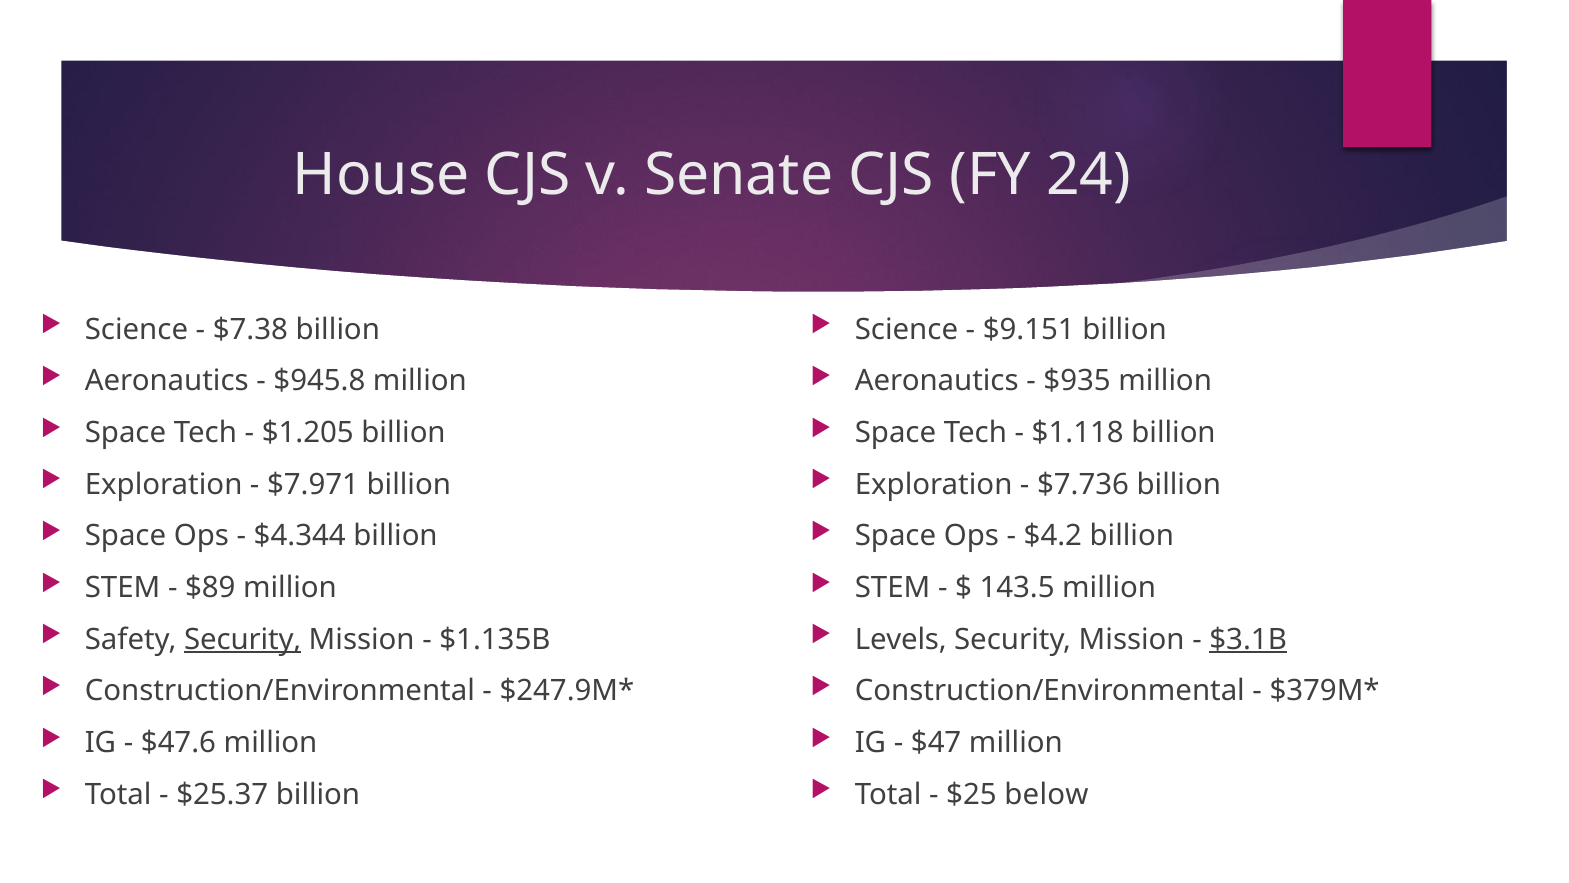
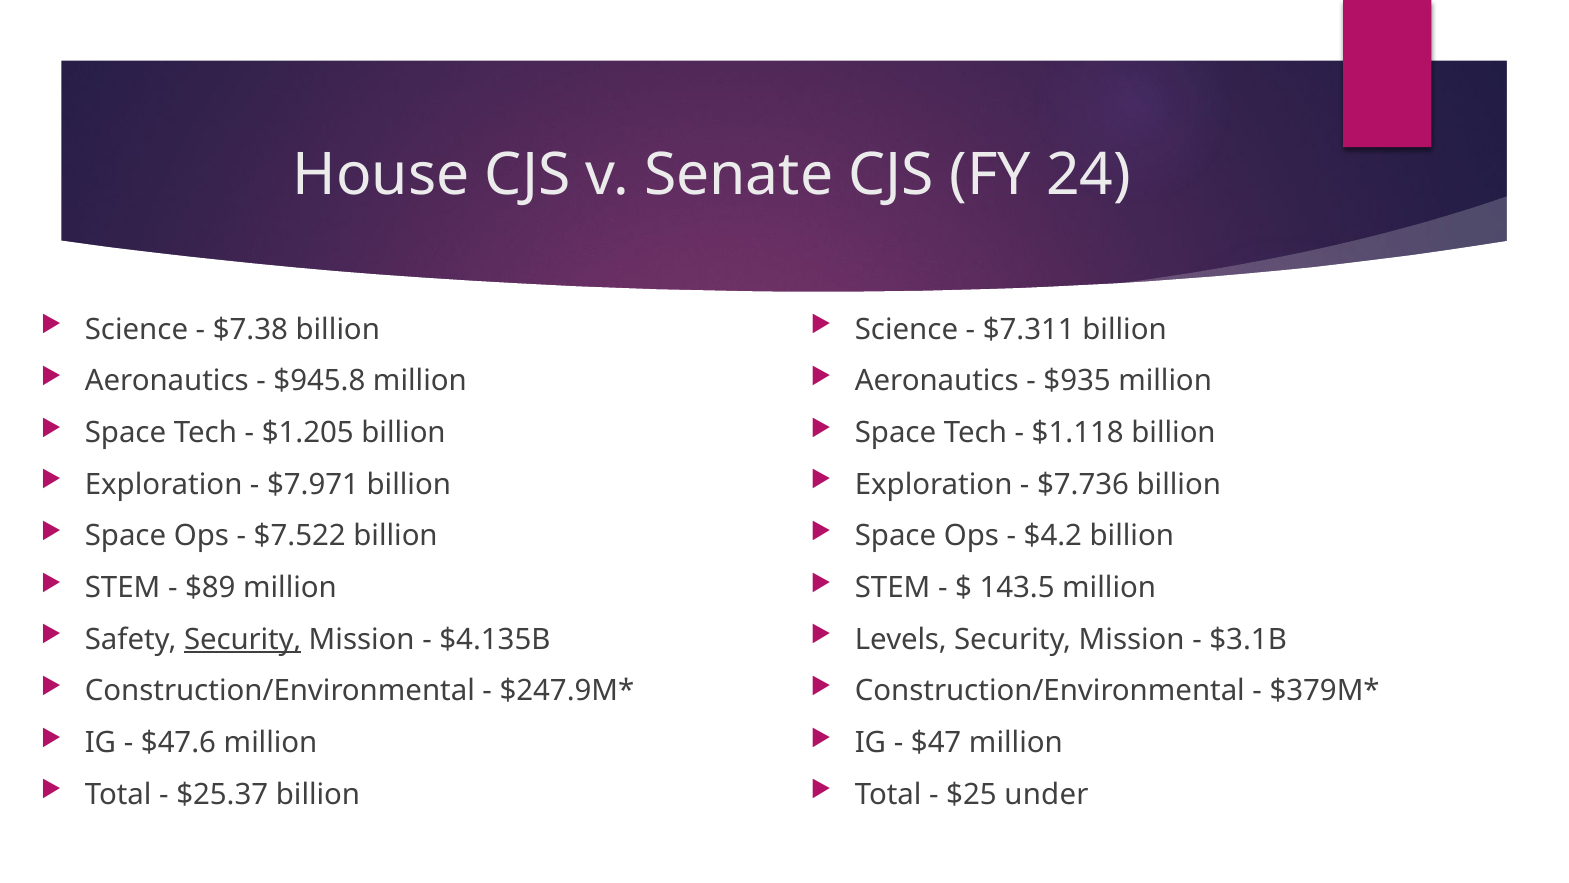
$9.151: $9.151 -> $7.311 (1029, 329)
$4.344: $4.344 -> $7.522 (300, 536)
$1.135B: $1.135B -> $4.135B (495, 639)
$3.1B underline: present -> none (1248, 639)
below: below -> under (1046, 794)
